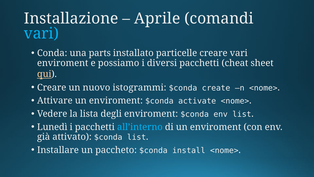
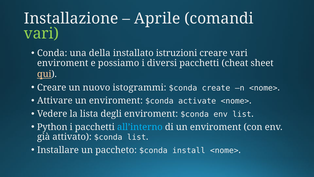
vari colour: light blue -> light green (41, 33)
parts: parts -> della (100, 53)
particelle: particelle -> istruzioni (177, 53)
Lunedì: Lunedì -> Python (52, 127)
